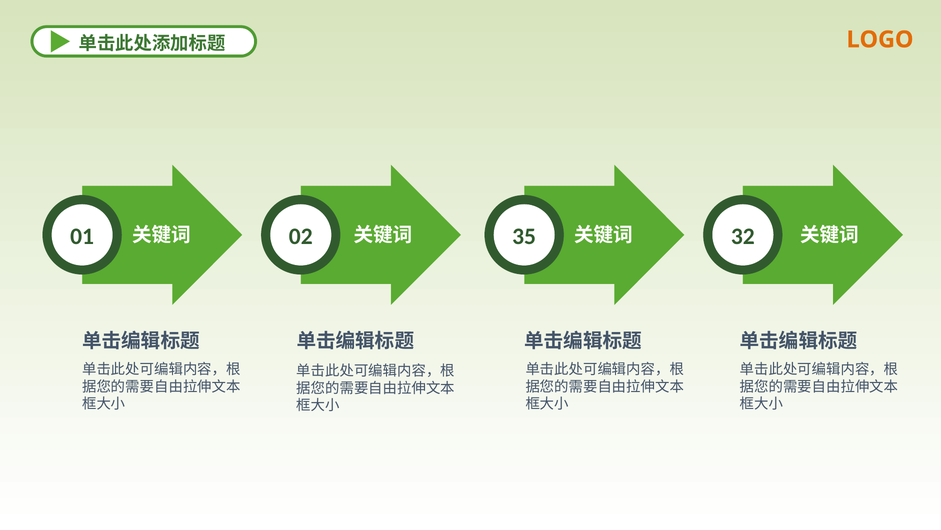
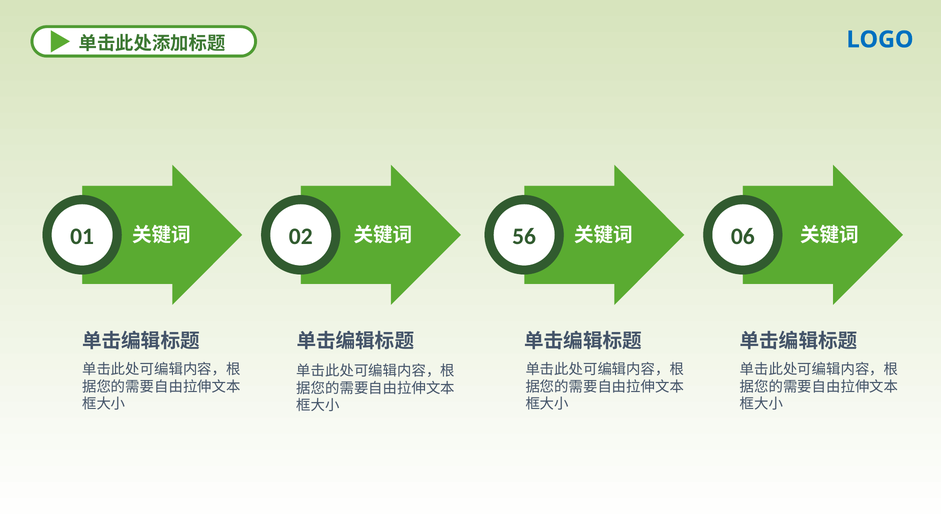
LOGO colour: orange -> blue (880, 40)
35: 35 -> 56 (524, 236)
32: 32 -> 06 (743, 236)
